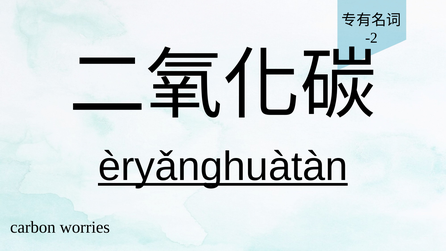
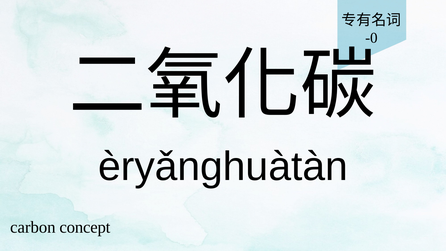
-2: -2 -> -0 (371, 38)
èryǎnghuàtàn underline: present -> none (223, 167)
worries: worries -> concept (85, 227)
